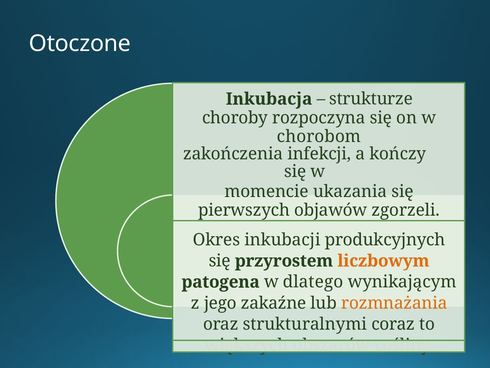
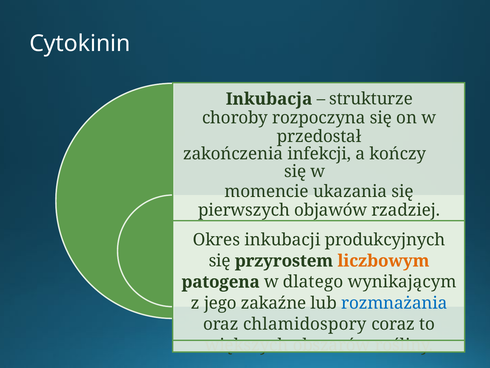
Otoczone: Otoczone -> Cytokinin (80, 43)
chorobom: chorobom -> przedostał (319, 136)
zgorzeli: zgorzeli -> rzadziej (406, 210)
rozmnażania colour: orange -> blue (394, 303)
strukturalnymi: strukturalnymi -> chlamidospory (305, 324)
